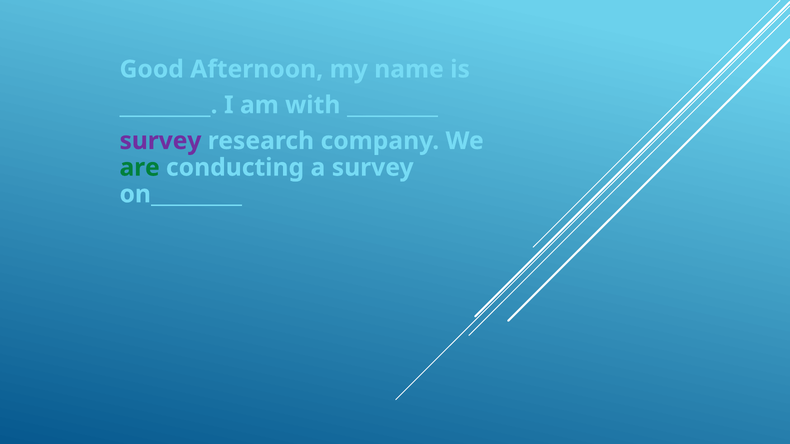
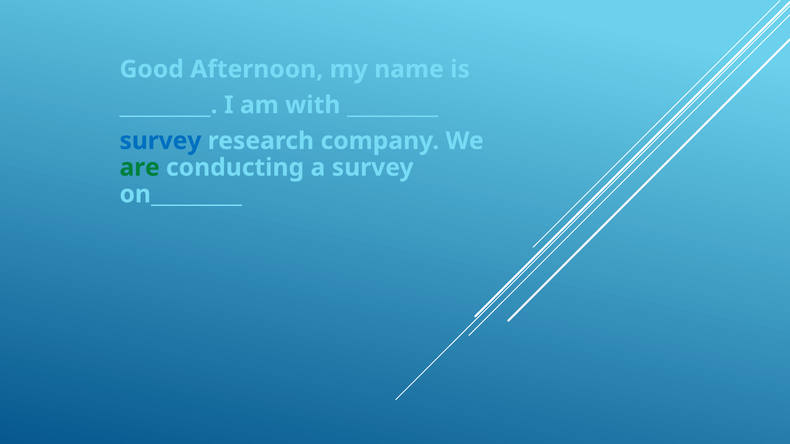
survey colour: purple -> blue (160, 141)
